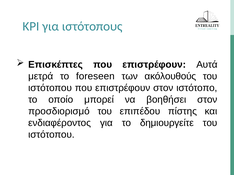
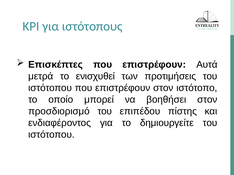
foreseen: foreseen -> ενισχυθεί (95, 76)
ακόλουθούς: ακόλουθούς -> προτιμήσεις (170, 76)
